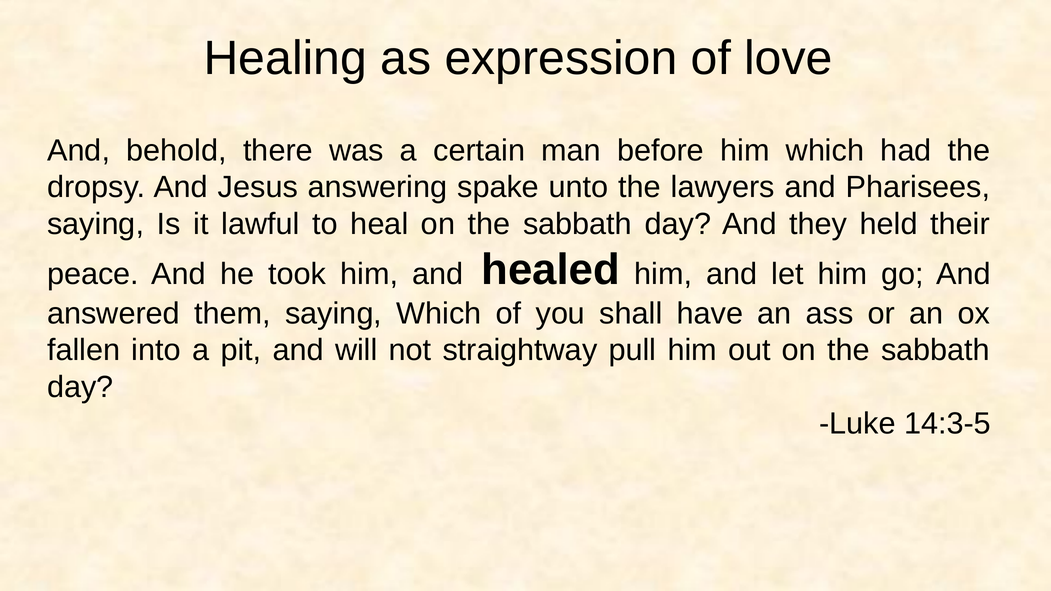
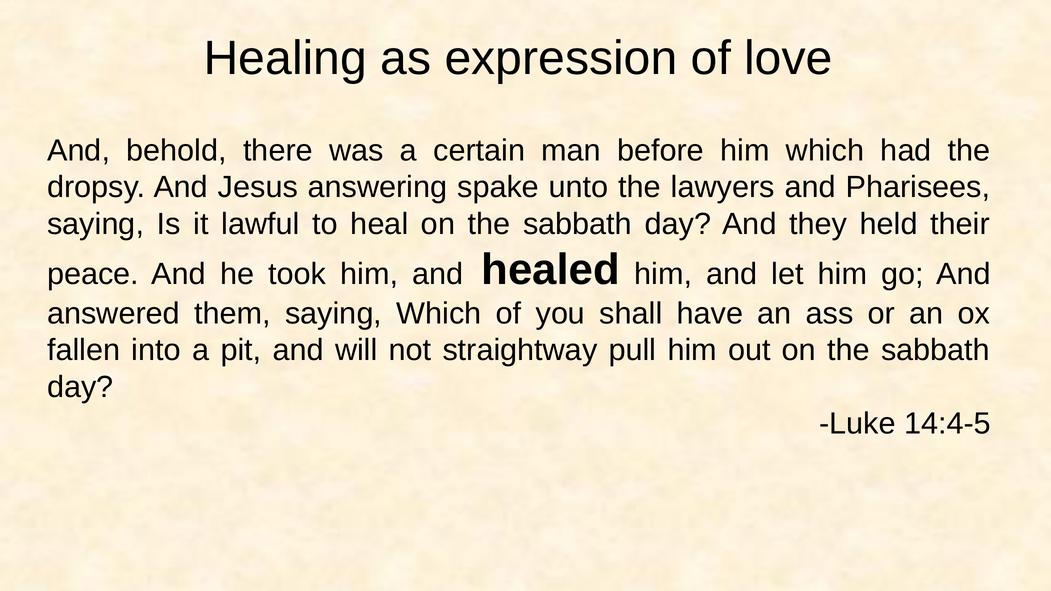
14:3-5: 14:3-5 -> 14:4-5 (947, 424)
